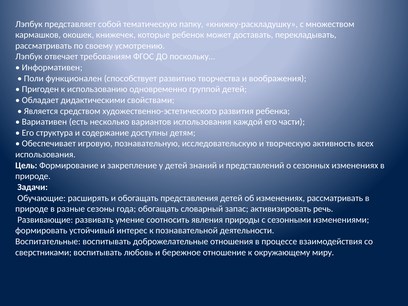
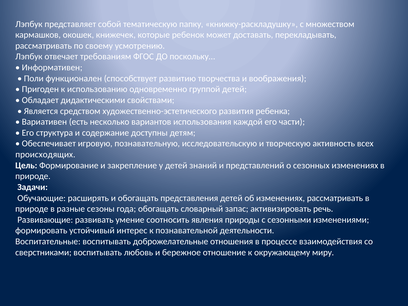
использования: использования -> происходящих (45, 155)
